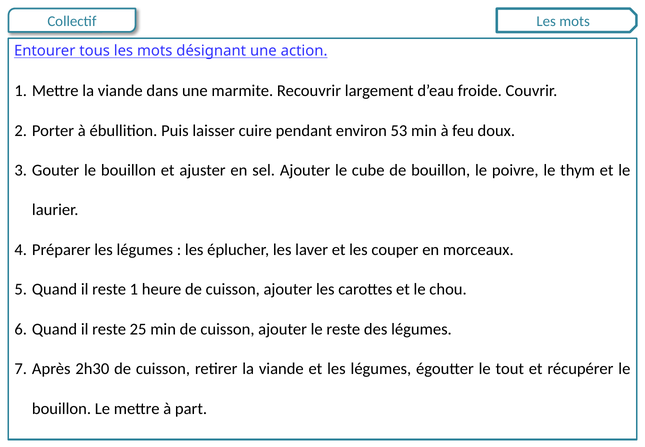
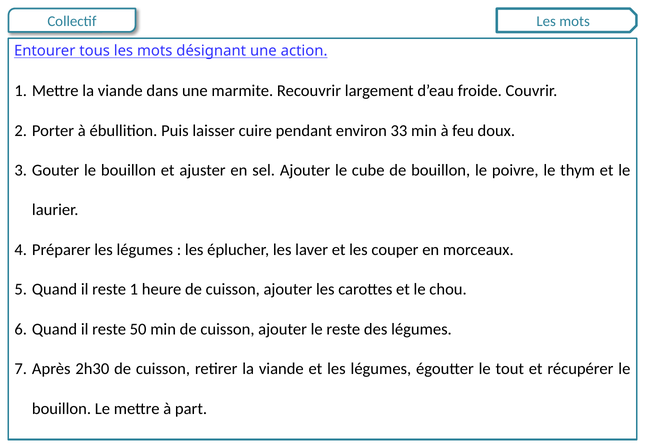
53: 53 -> 33 (399, 130)
25: 25 -> 50 (138, 329)
